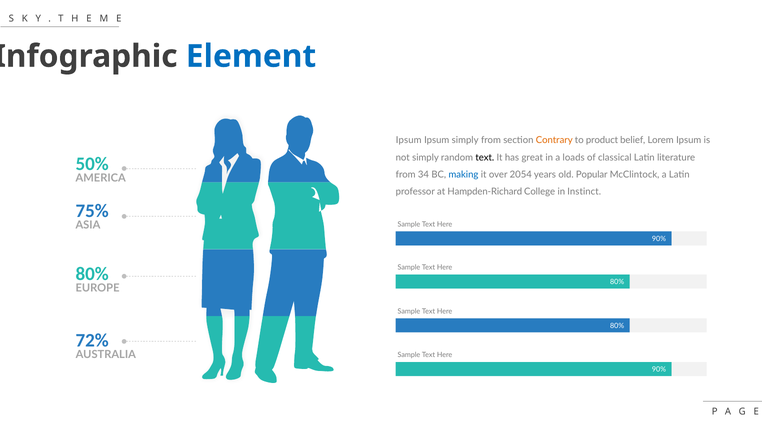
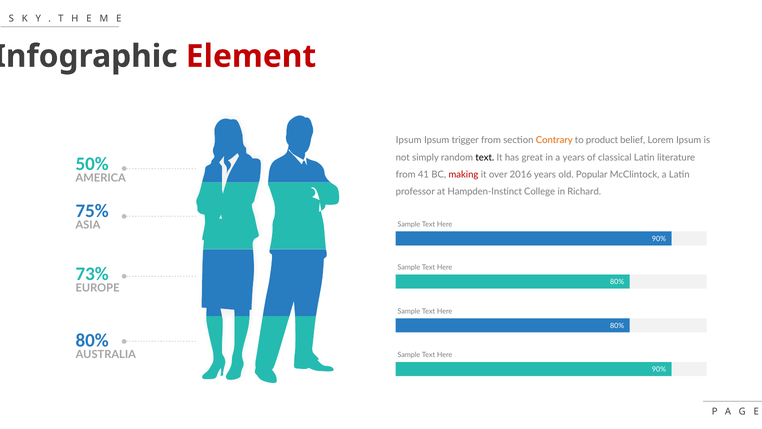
Element colour: blue -> red (251, 56)
Ipsum simply: simply -> trigger (465, 140)
a loads: loads -> years (574, 157)
34: 34 -> 41 (423, 174)
making colour: blue -> red (463, 174)
2054: 2054 -> 2016 (521, 174)
Hampden-Richard: Hampden-Richard -> Hampden-Instinct (485, 192)
Instinct: Instinct -> Richard (584, 192)
80%: 80% -> 73% (92, 274)
72%: 72% -> 80% (92, 340)
